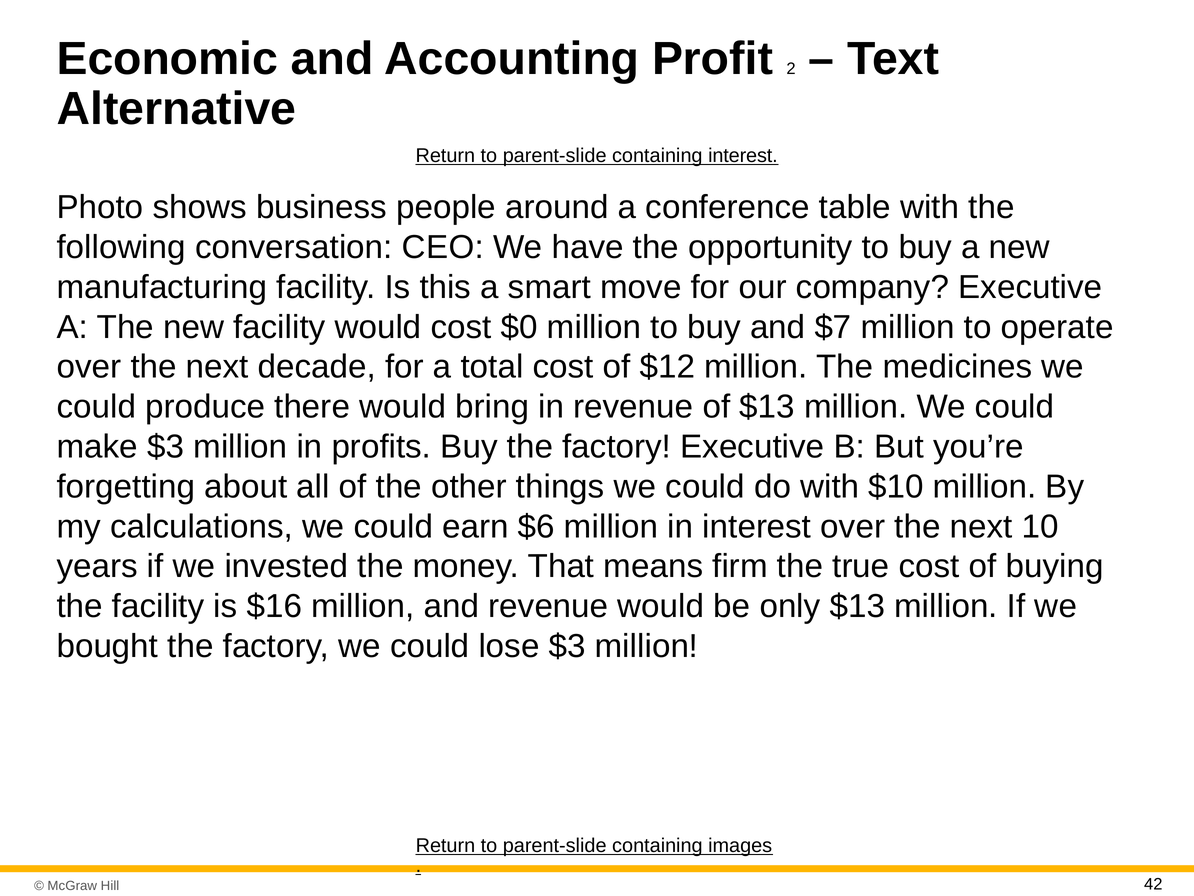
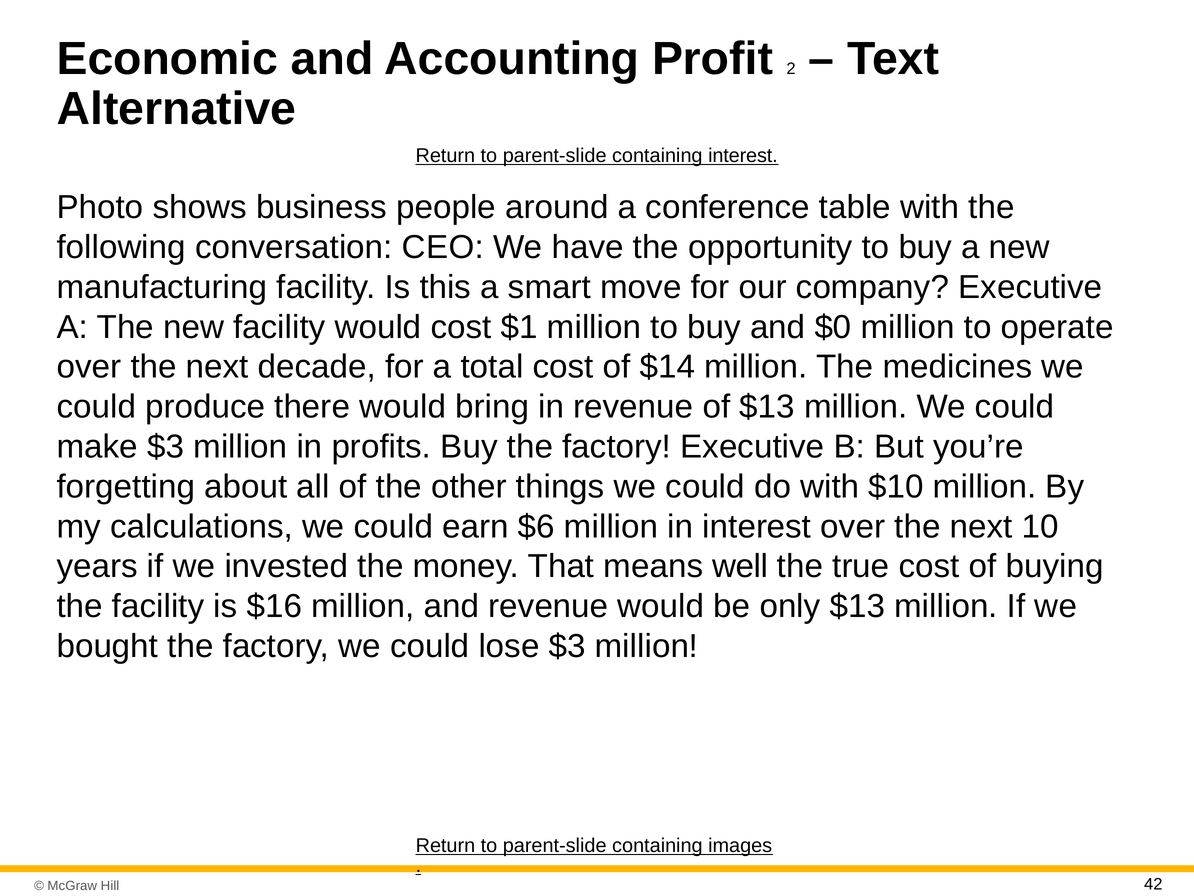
$0: $0 -> $1 (519, 327)
$7: $7 -> $0 (833, 327)
$12: $12 -> $14 (667, 367)
firm: firm -> well (740, 566)
